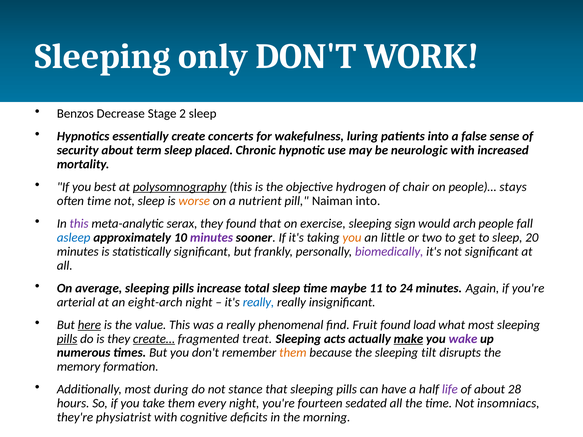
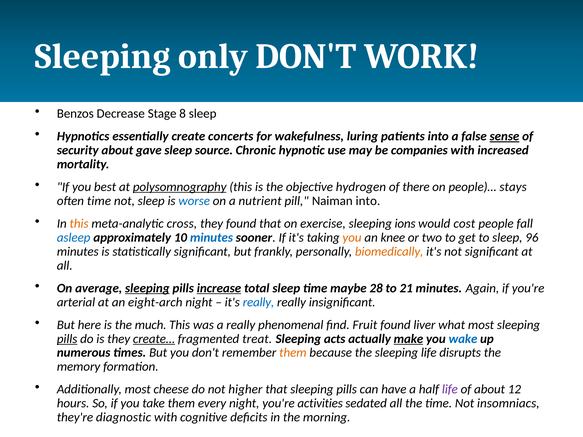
2: 2 -> 8 (183, 114)
sense underline: none -> present (504, 136)
term: term -> gave (149, 150)
placed: placed -> source (214, 150)
neurologic: neurologic -> companies (419, 150)
chair: chair -> there (416, 187)
worse colour: orange -> blue (194, 201)
this colour: purple -> orange (79, 224)
serax: serax -> cross (182, 224)
sign: sign -> ions (405, 224)
arch: arch -> cost (464, 224)
minutes colour: purple -> blue (211, 238)
little: little -> knee (393, 238)
20: 20 -> 96 (532, 238)
biomedically colour: purple -> orange (389, 252)
sleeping underline: none -> present (147, 288)
increase underline: none -> present (219, 288)
11: 11 -> 28 (376, 288)
24: 24 -> 21 (406, 288)
here underline: present -> none (89, 325)
value: value -> much (151, 325)
load: load -> liver (424, 325)
wake colour: purple -> blue (463, 339)
sleeping tilt: tilt -> life (429, 353)
during: during -> cheese (171, 390)
stance: stance -> higher (245, 390)
28: 28 -> 12 (514, 390)
fourteen: fourteen -> activities (320, 404)
physiatrist: physiatrist -> diagnostic (124, 418)
